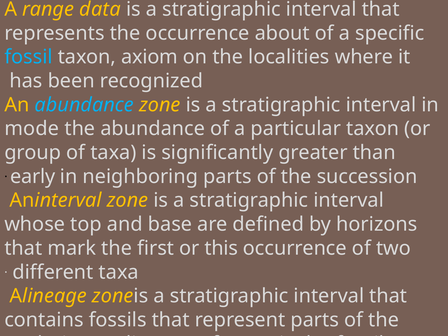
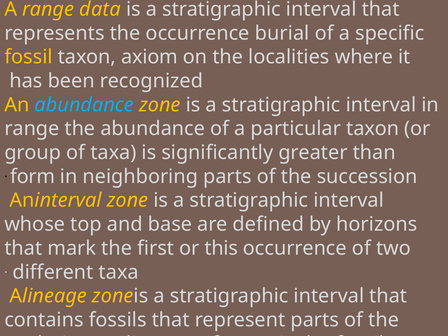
about: about -> burial (282, 33)
fossil colour: light blue -> yellow (29, 57)
mode: mode -> range (32, 129)
early: early -> form (33, 177)
